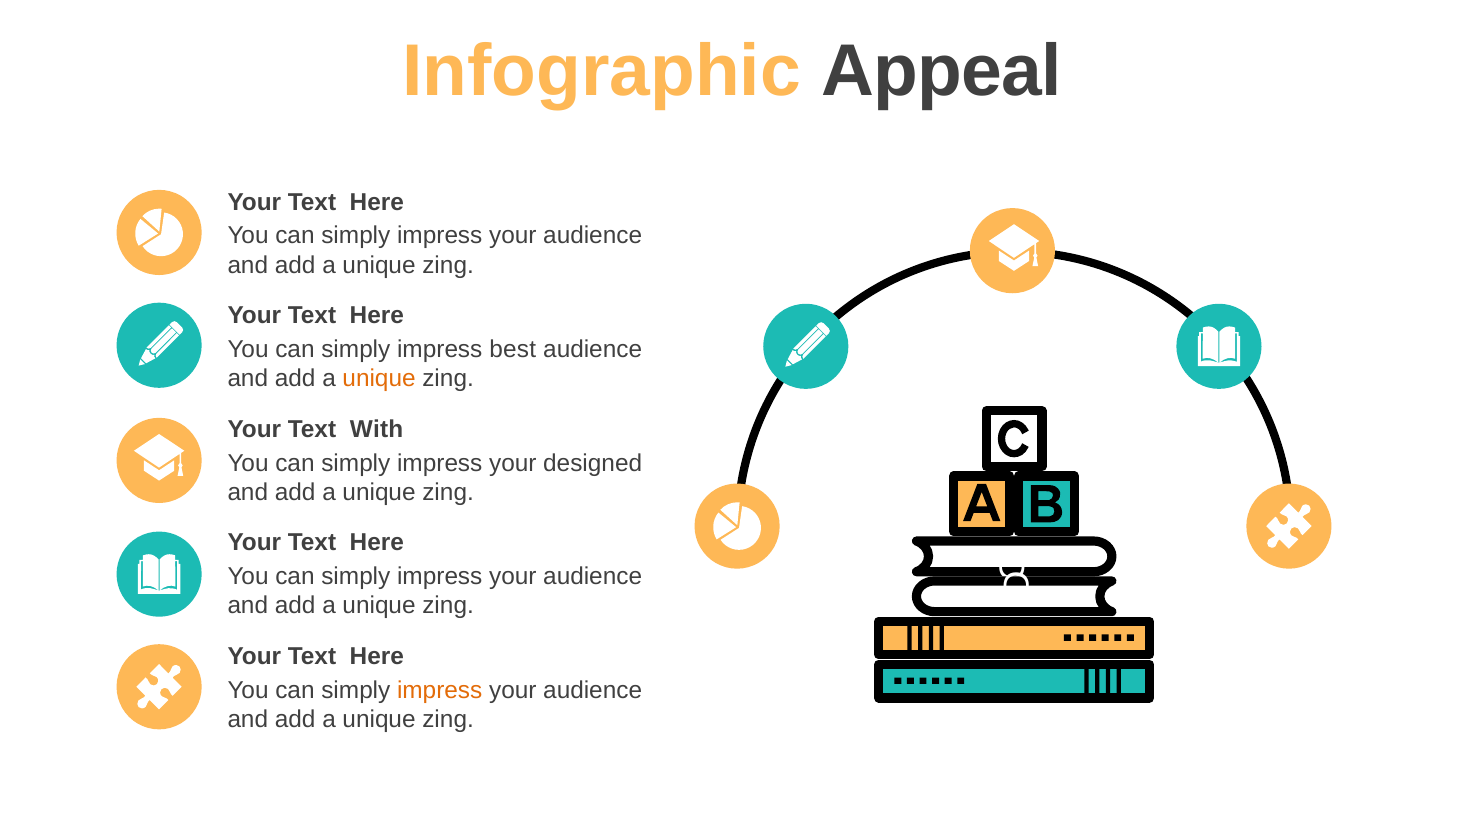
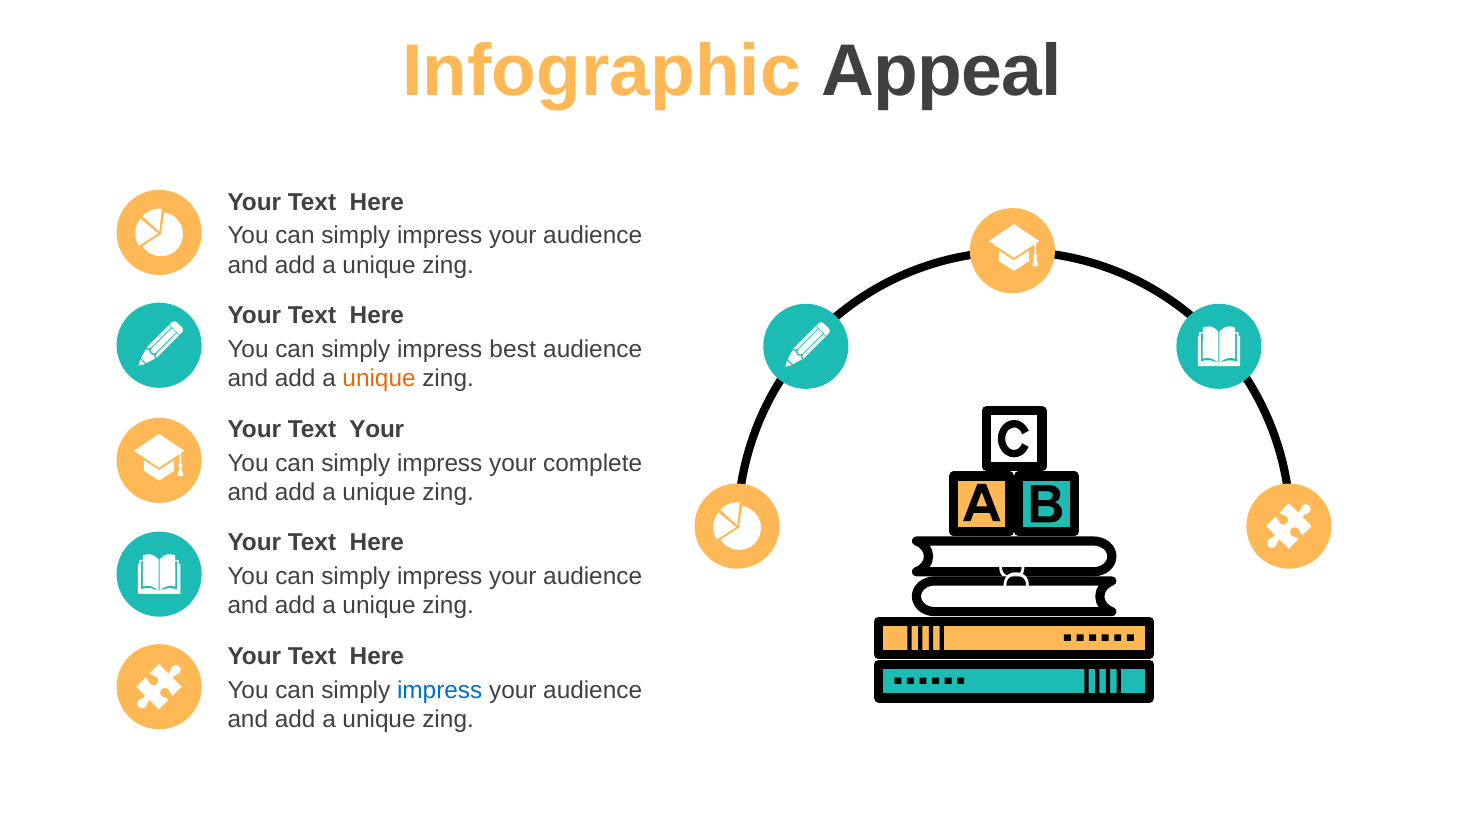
Text With: With -> Your (377, 429)
designed: designed -> complete (593, 463)
impress colour: orange -> blue (440, 690)
